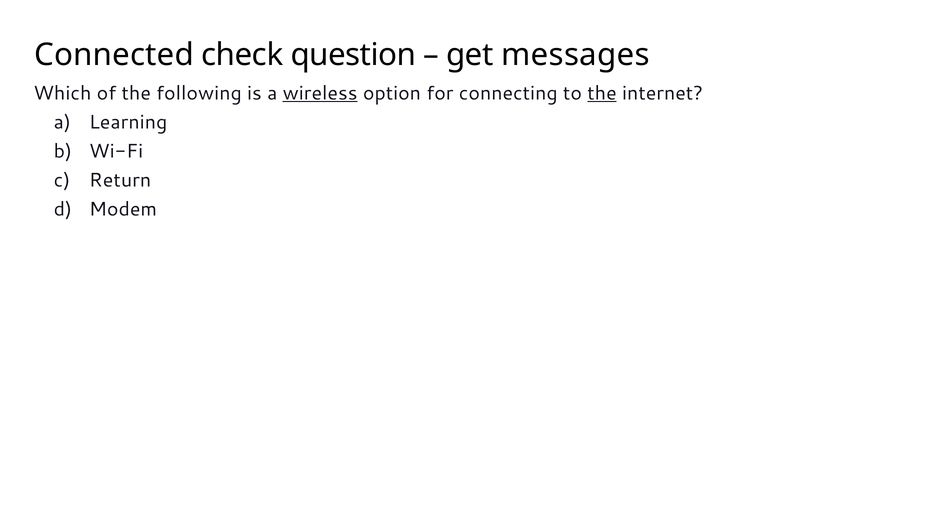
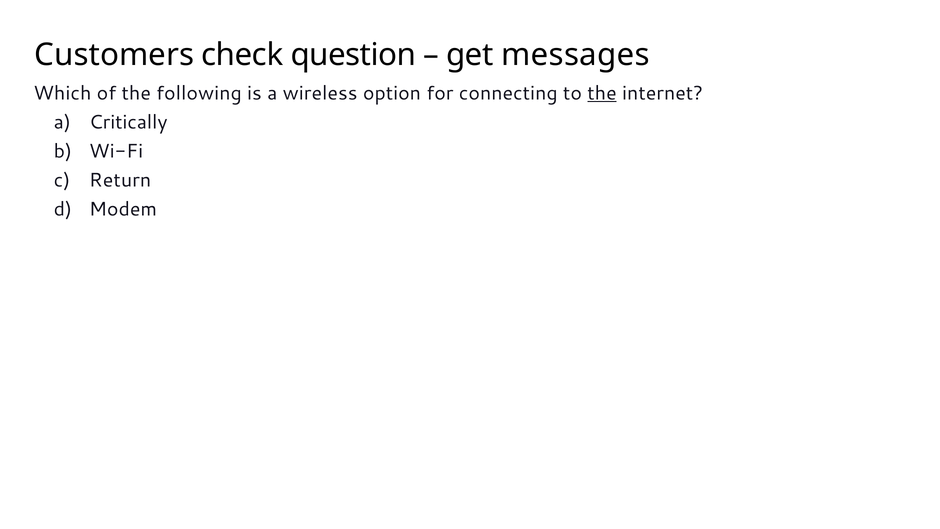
Connected: Connected -> Customers (114, 55)
wireless underline: present -> none (320, 93)
Learning: Learning -> Critically (128, 122)
